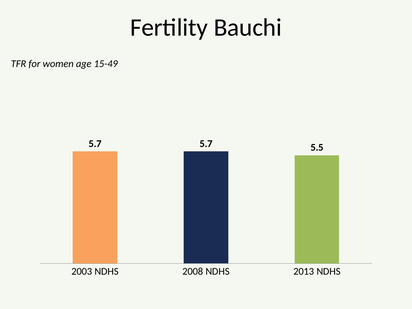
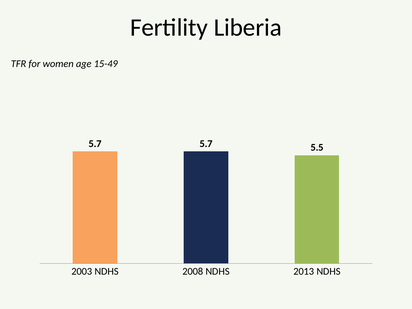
Bauchi: Bauchi -> Liberia (248, 28)
